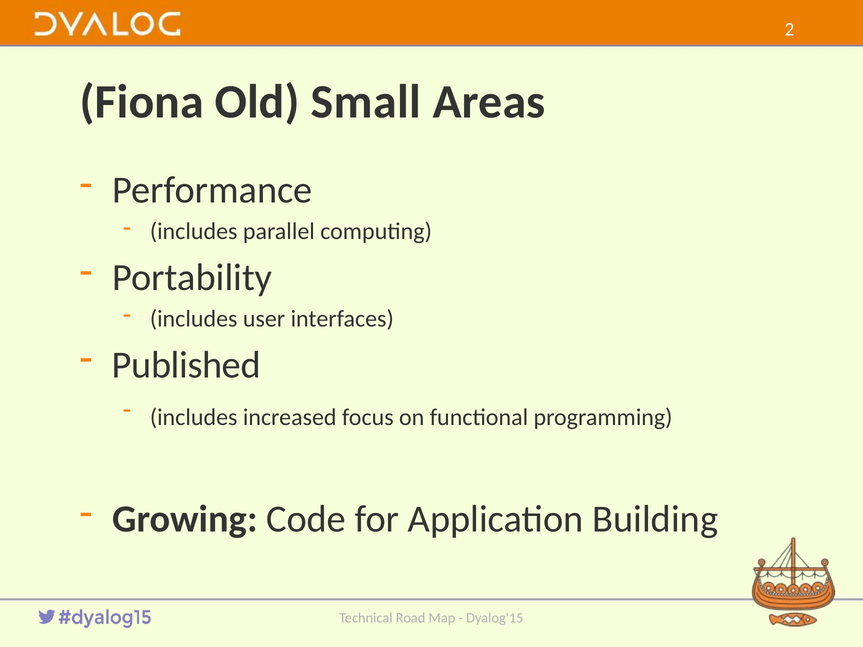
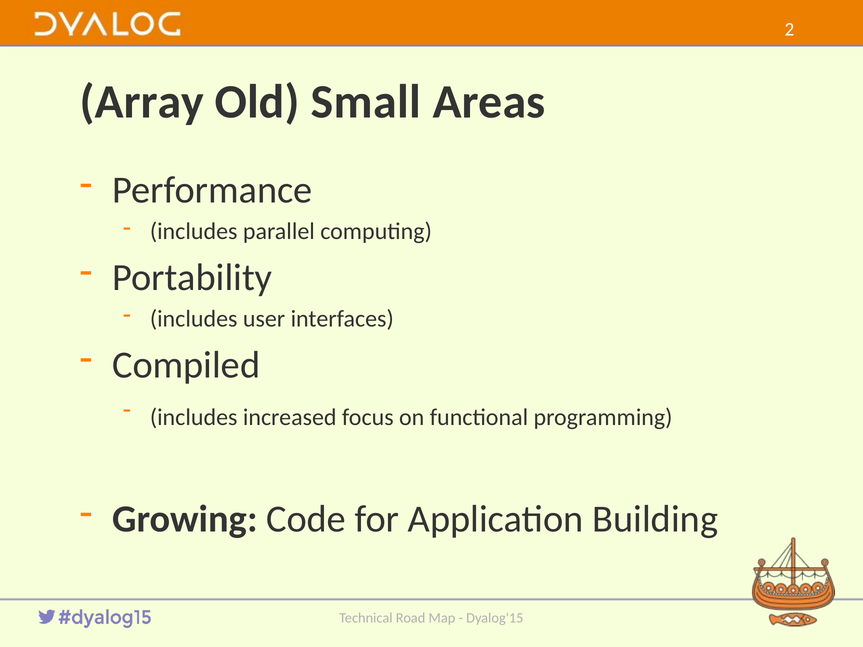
Fiona: Fiona -> Array (142, 102)
Published: Published -> Compiled (186, 365)
